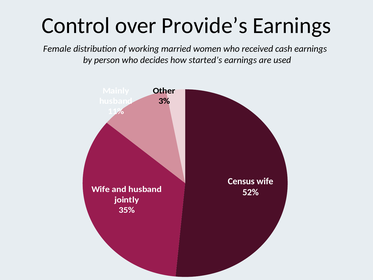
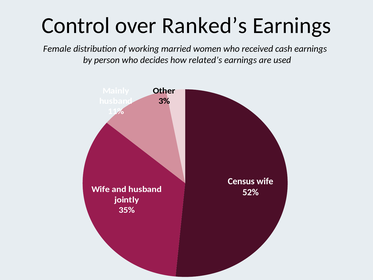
Provide’s: Provide’s -> Ranked’s (204, 25)
started’s: started’s -> related’s (205, 60)
